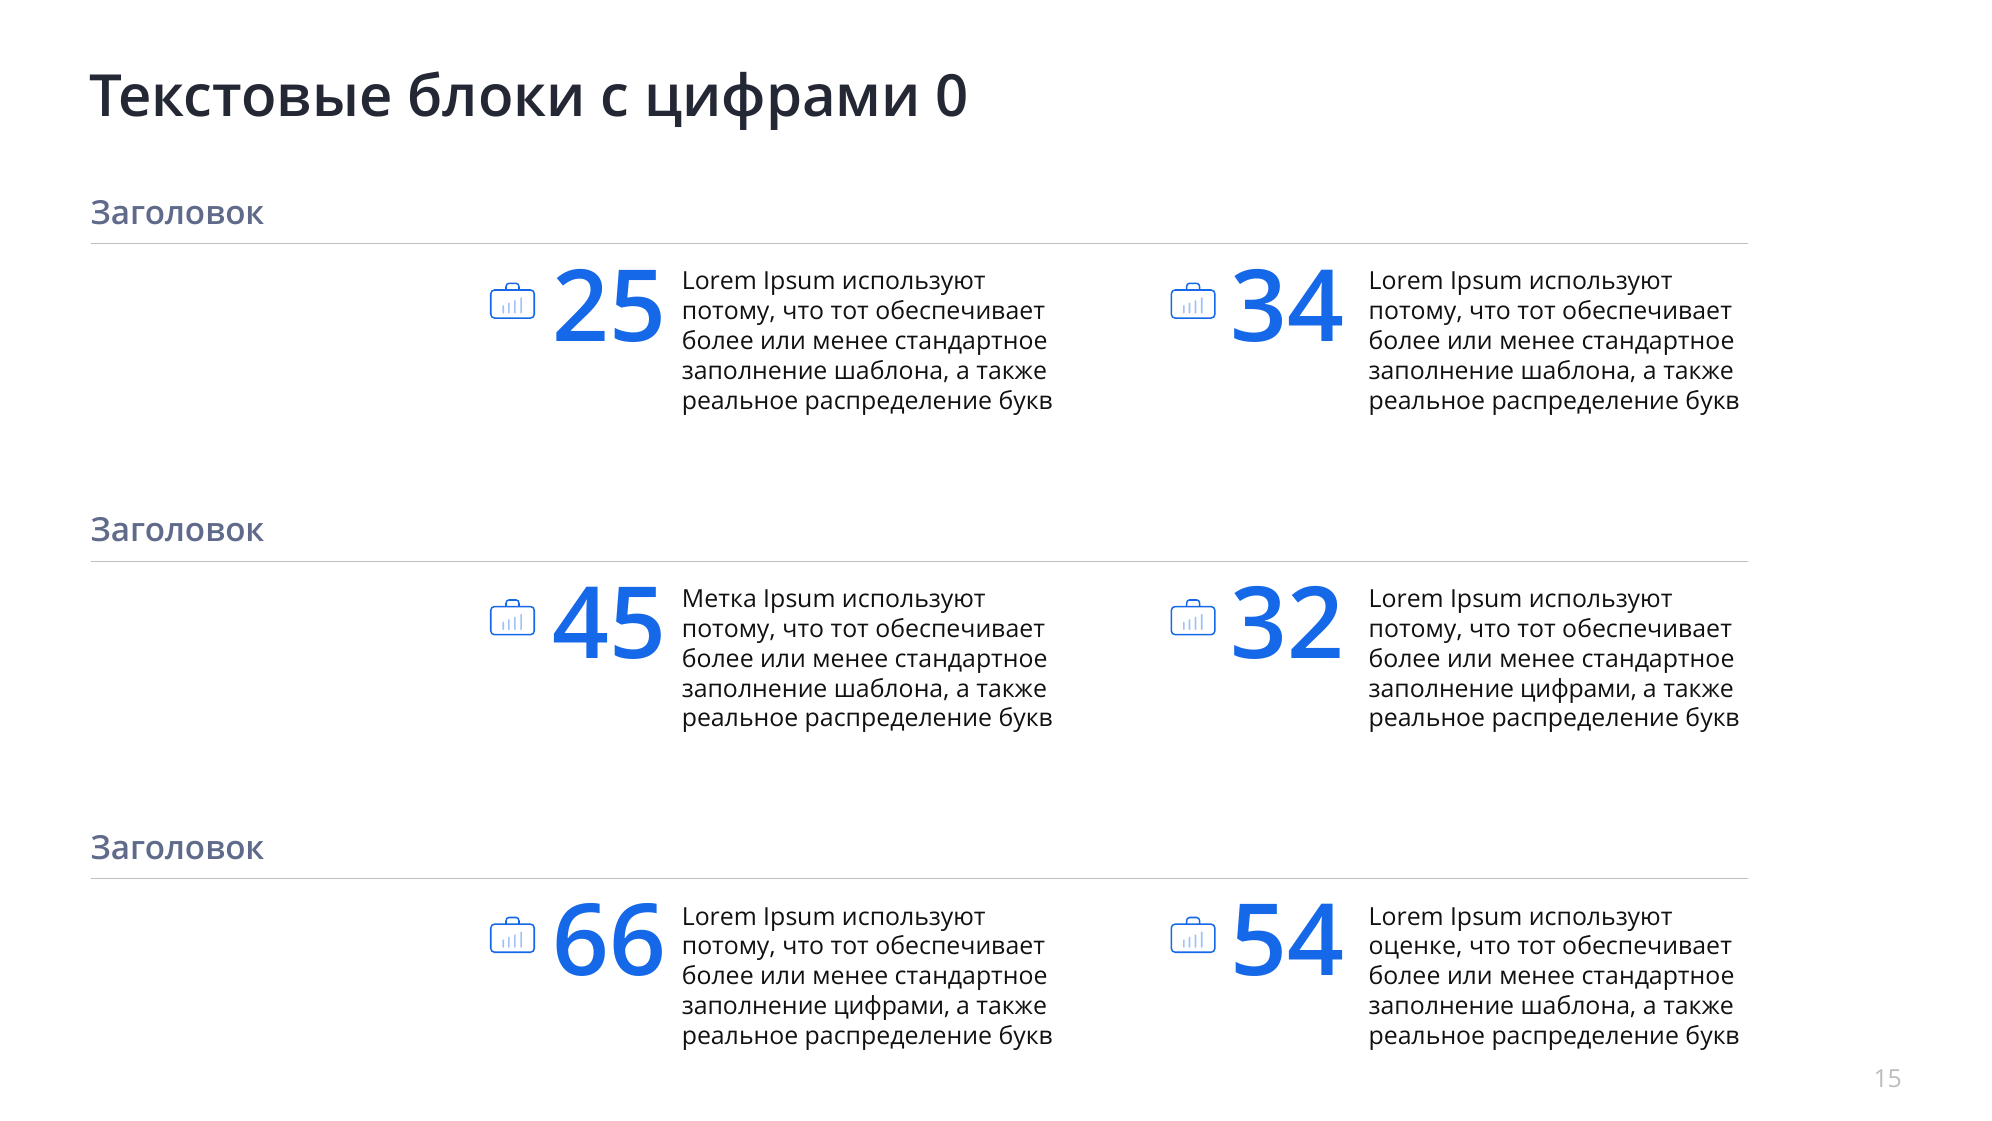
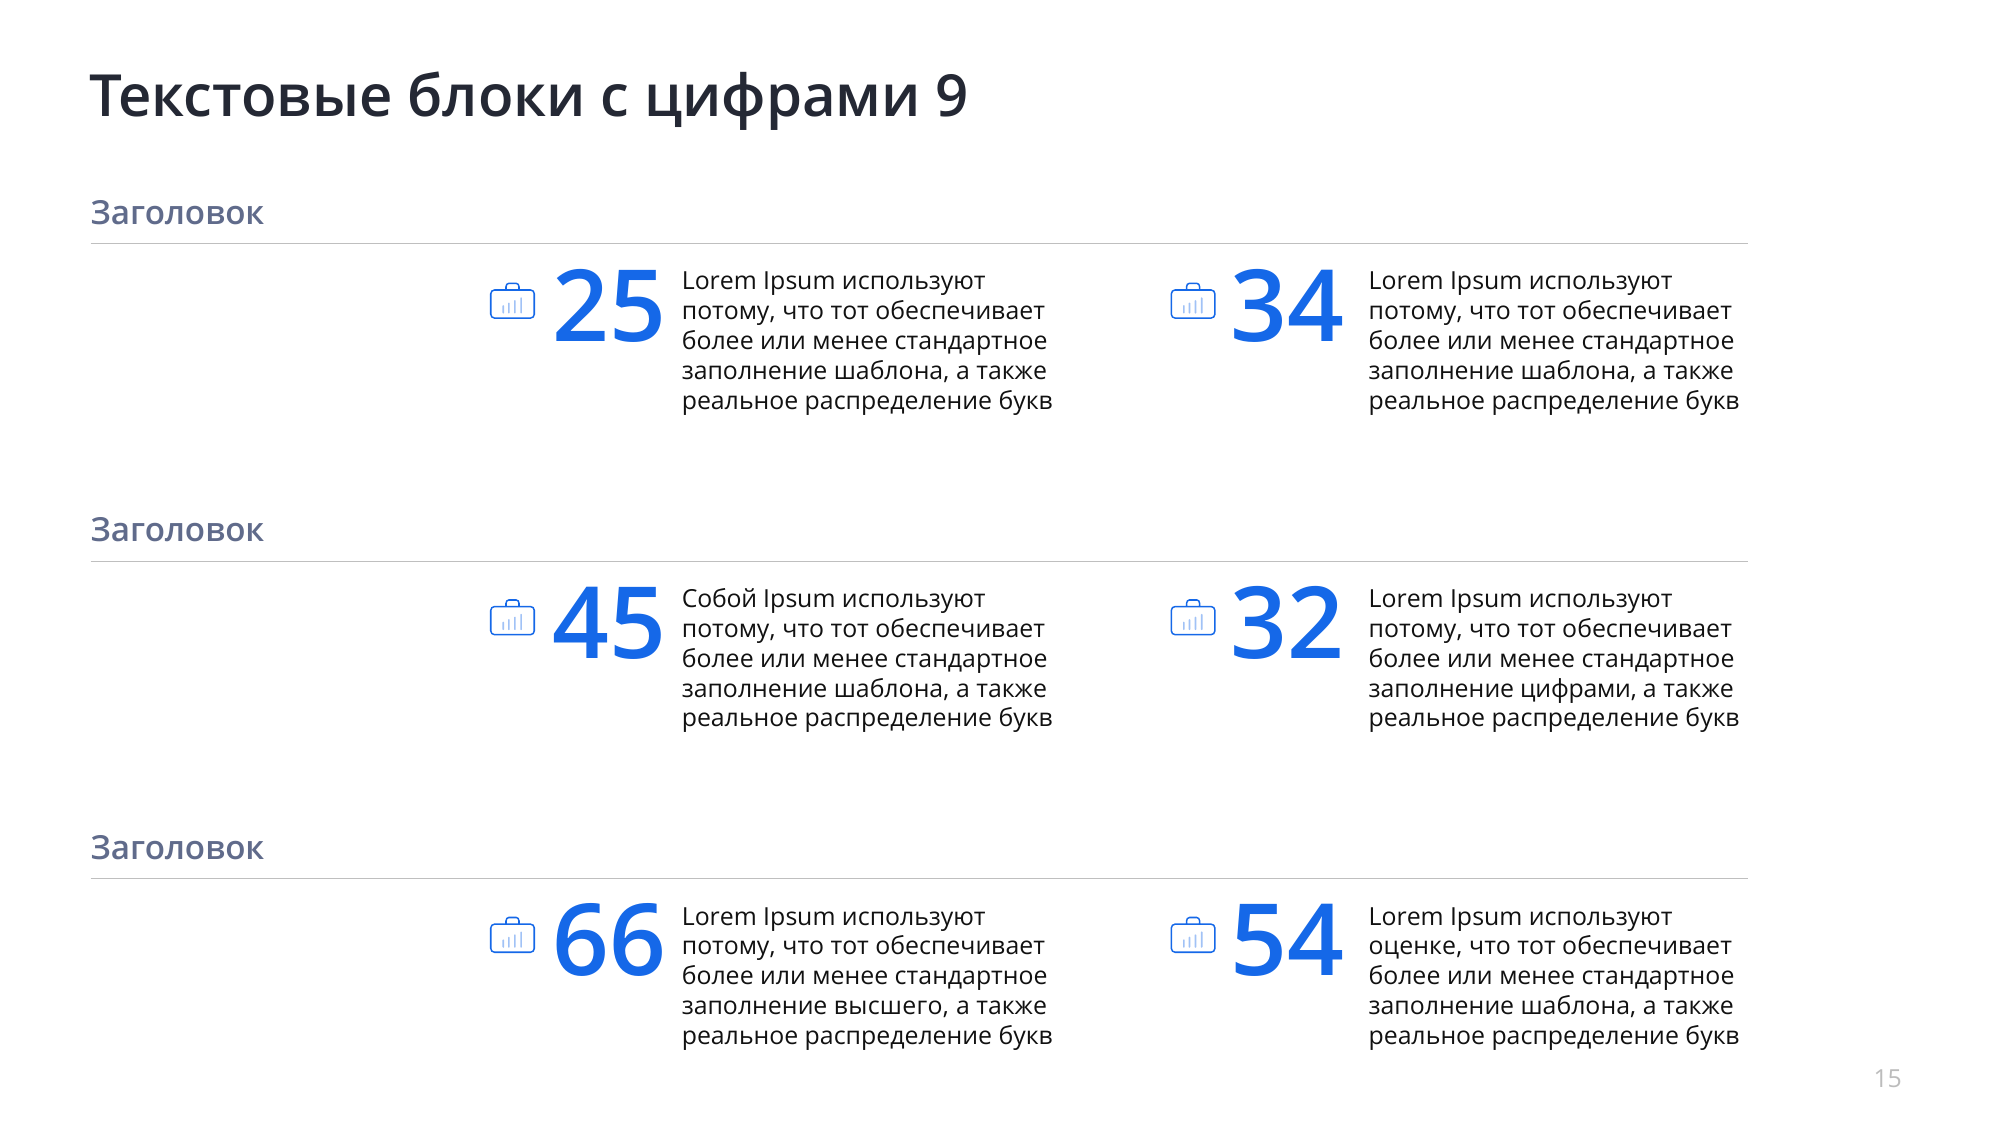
0: 0 -> 9 (953, 98)
Метка: Метка -> Собой (719, 599)
цифрами: цифрами -> высшего (892, 1006)
